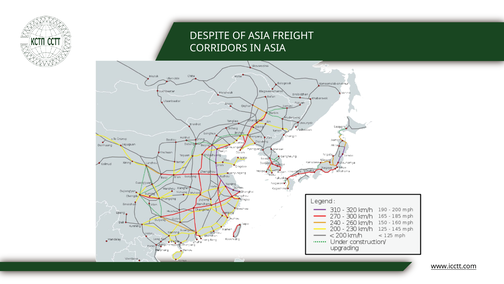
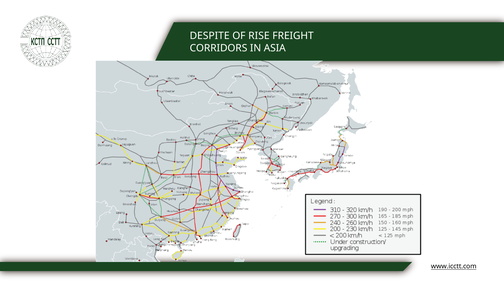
OF ASIA: ASIA -> RISE (259, 36)
